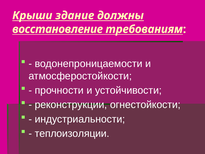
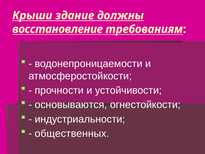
реконструкции: реконструкции -> основываются (71, 105)
теплоизоляции: теплоизоляции -> общественных (72, 133)
